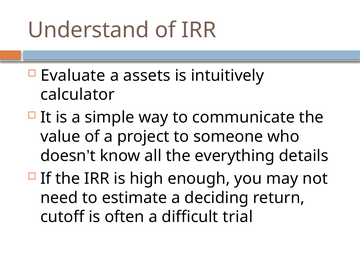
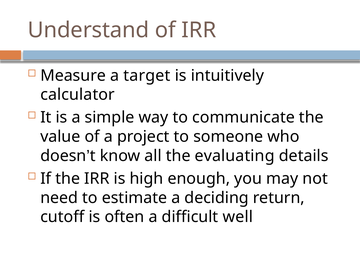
Evaluate: Evaluate -> Measure (73, 75)
assets: assets -> target (147, 75)
everything: everything -> evaluating (235, 156)
trial: trial -> well (238, 217)
